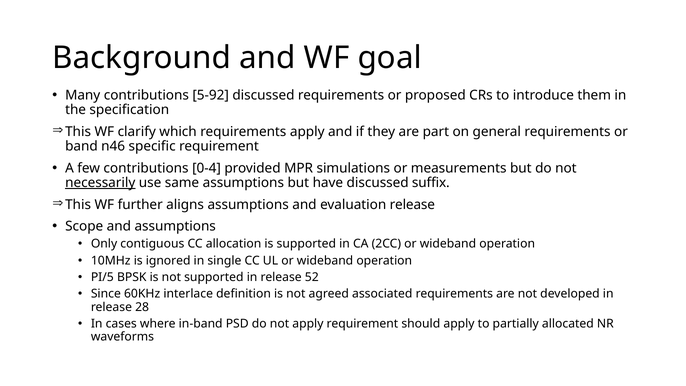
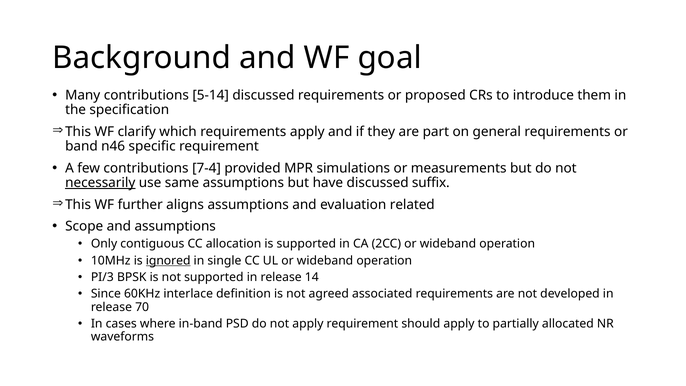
5-92: 5-92 -> 5-14 (211, 95)
0-4: 0-4 -> 7-4 (207, 168)
evaluation release: release -> related (412, 205)
ignored underline: none -> present (168, 260)
PI/5: PI/5 -> PI/3 (102, 277)
52: 52 -> 14 (312, 277)
28: 28 -> 70 (142, 307)
